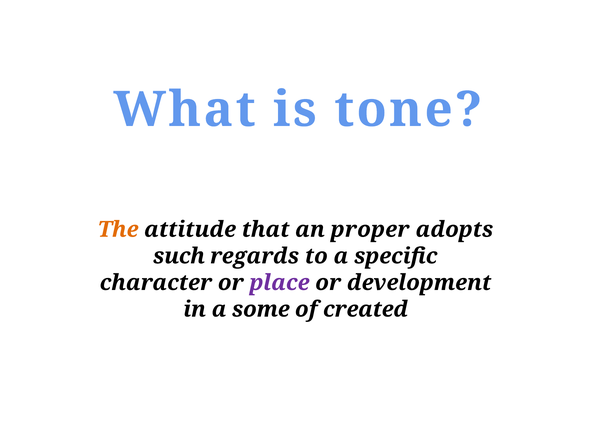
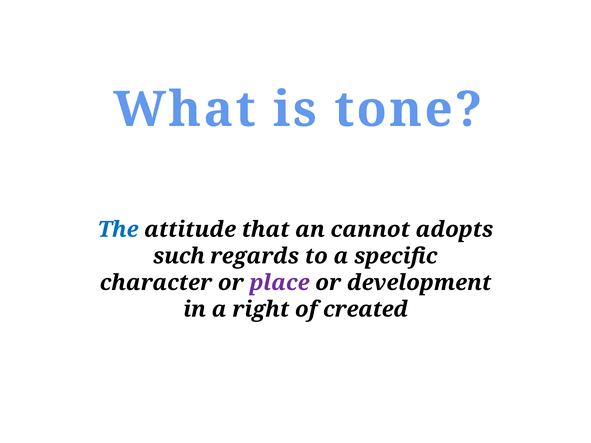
The colour: orange -> blue (118, 230)
proper: proper -> cannot (370, 230)
some: some -> right (261, 309)
